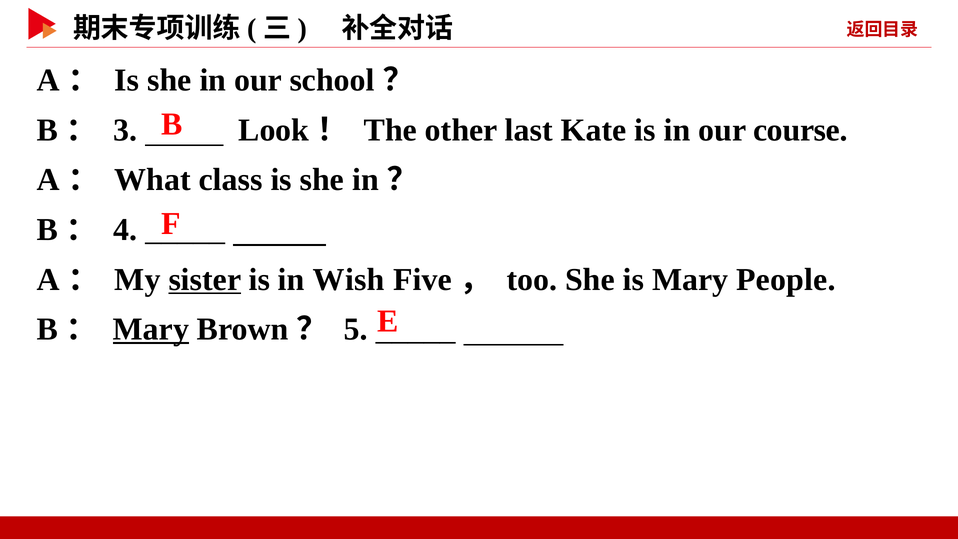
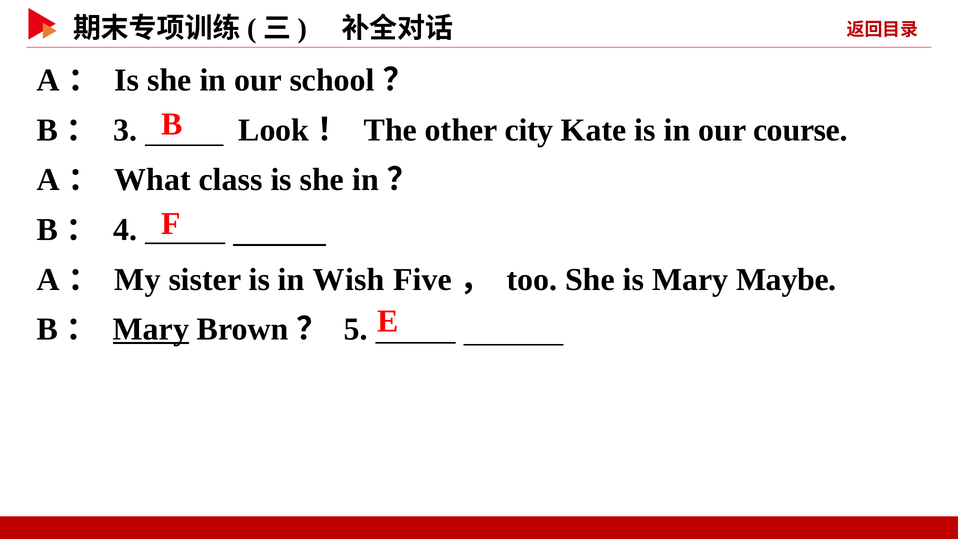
last: last -> city (529, 130)
sister underline: present -> none (205, 279)
People: People -> Maybe (786, 279)
